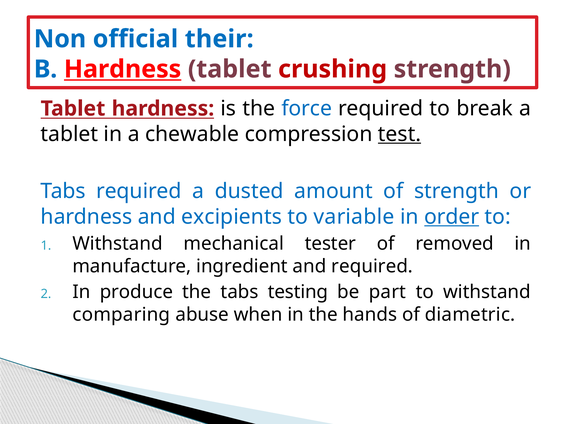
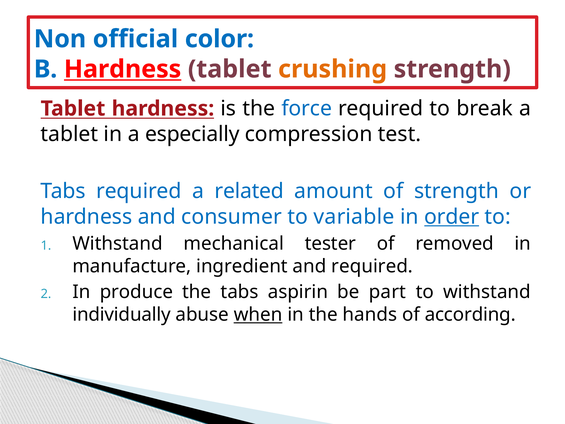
their: their -> color (219, 39)
crushing colour: red -> orange (333, 69)
chewable: chewable -> especially (192, 134)
test underline: present -> none (400, 134)
dusted: dusted -> related (249, 191)
excipients: excipients -> consumer (232, 217)
testing: testing -> aspirin (298, 292)
comparing: comparing -> individually (122, 315)
when underline: none -> present (258, 315)
diametric: diametric -> according (470, 315)
